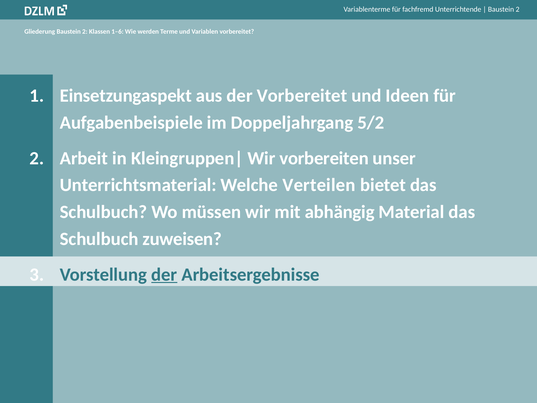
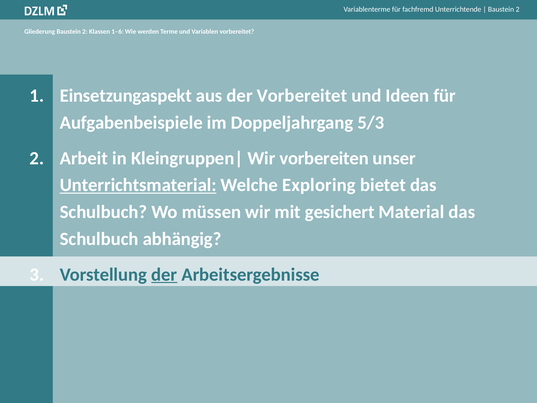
5/2: 5/2 -> 5/3 (371, 123)
Unterrichtsmaterial underline: none -> present (138, 185)
Verteilen: Verteilen -> Exploring (319, 185)
abhängig: abhängig -> gesichert (340, 212)
zuweisen: zuweisen -> abhängig (182, 239)
